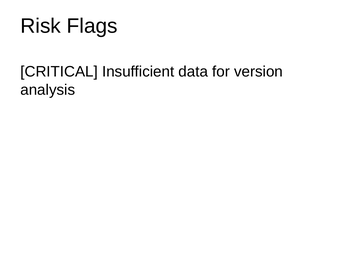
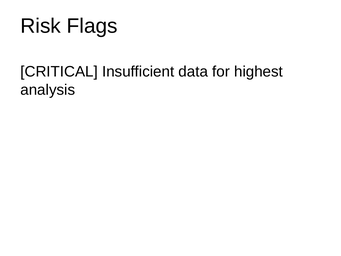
version: version -> highest (258, 72)
